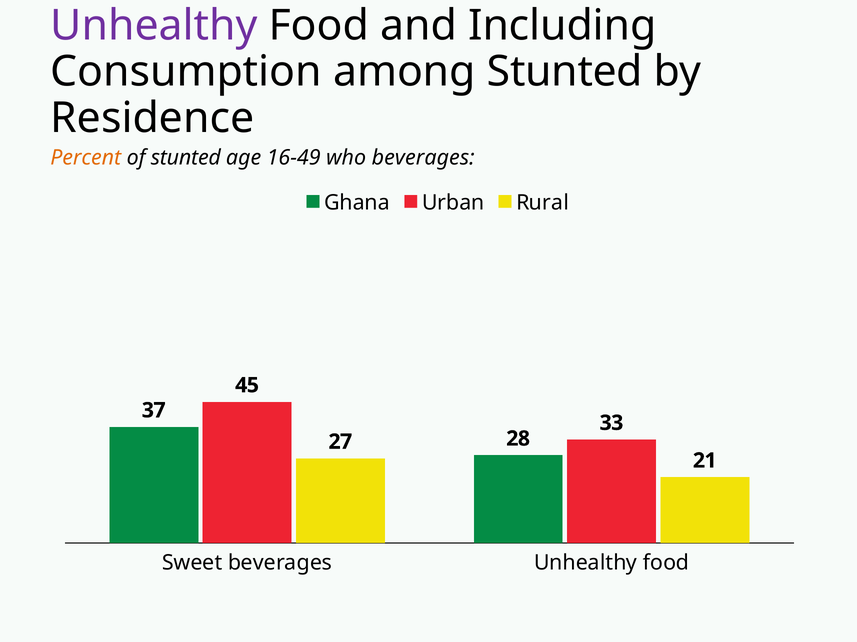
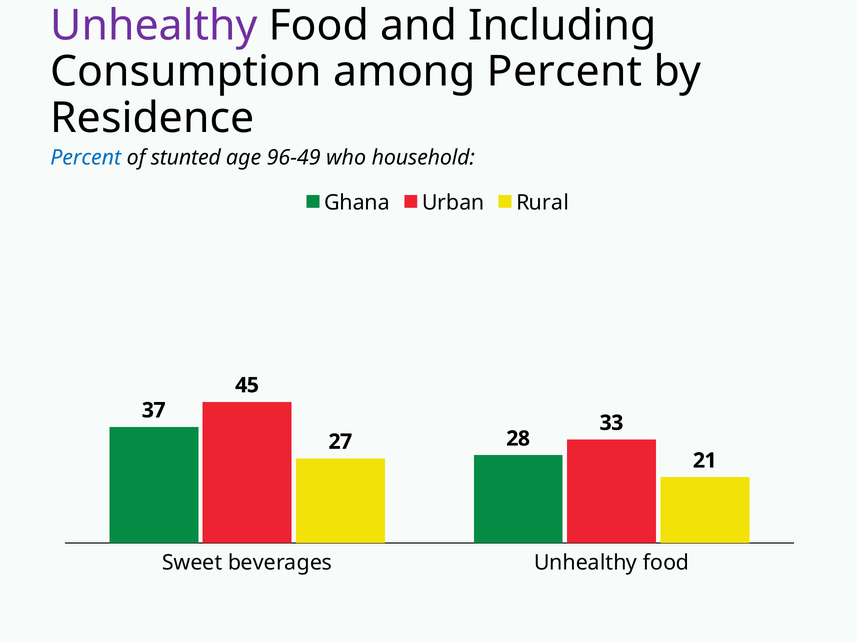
among Stunted: Stunted -> Percent (565, 72)
Percent colour: orange -> blue (86, 158)
16-49: 16-49 -> 96-49 (294, 158)
who beverages: beverages -> household (423, 158)
